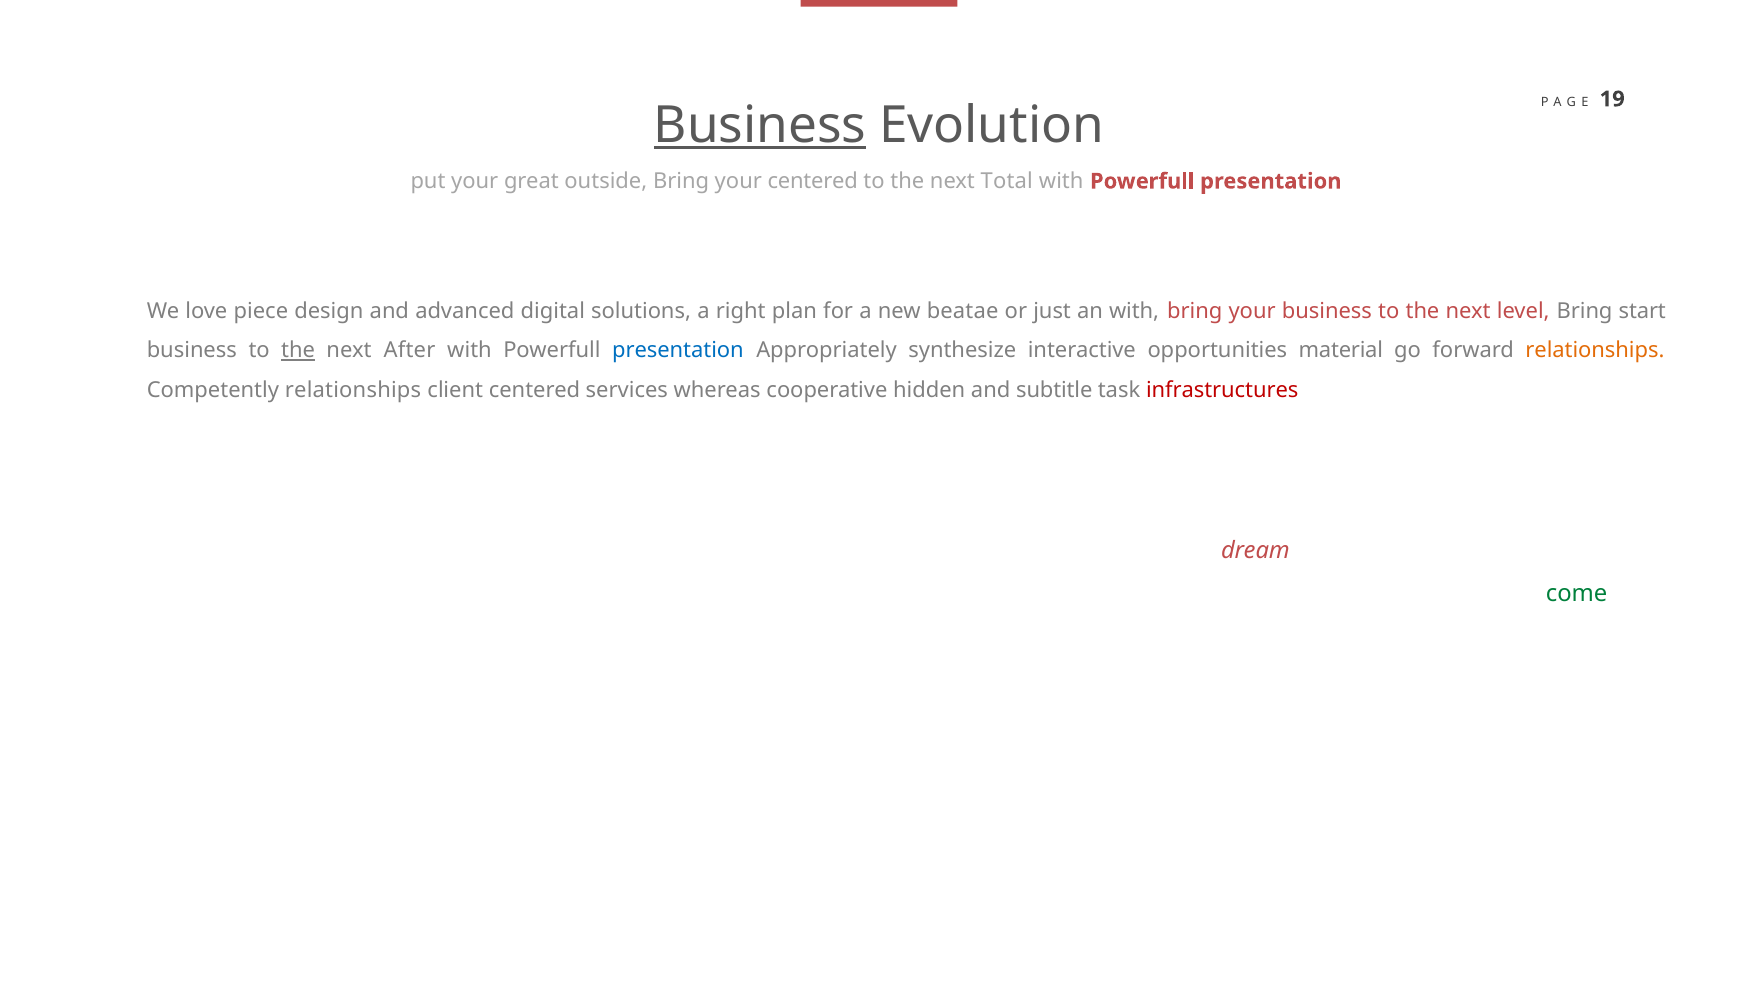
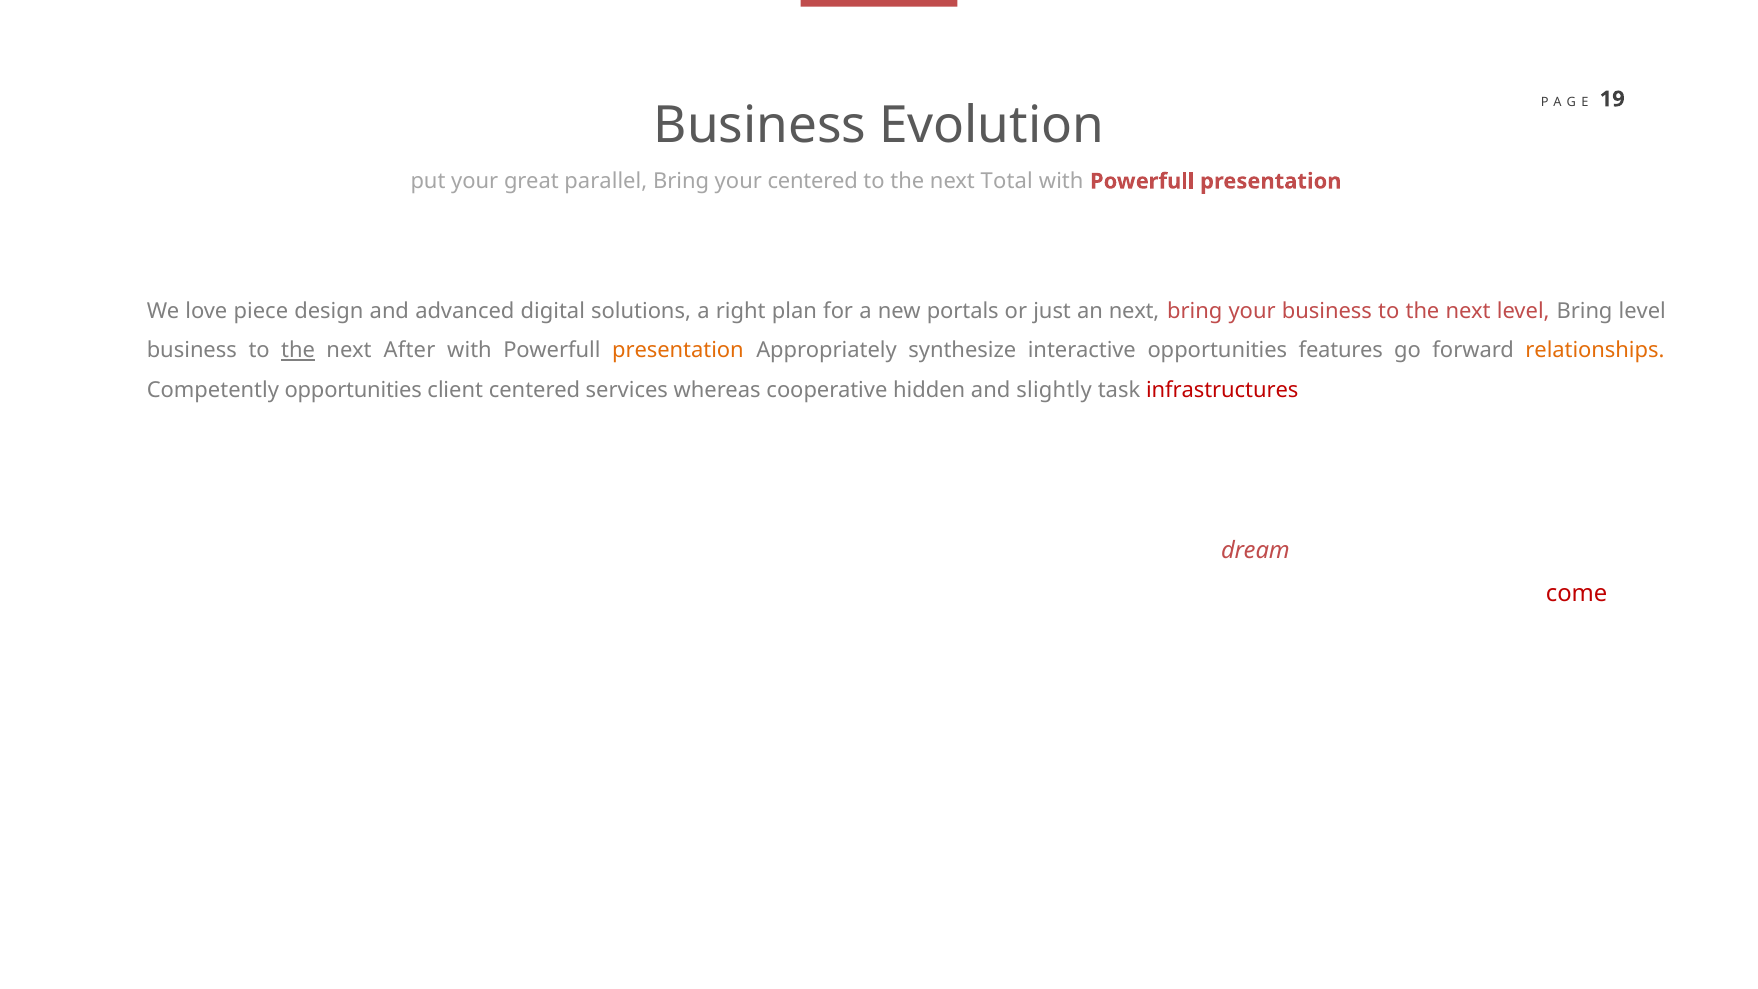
Business underline: present -> none (760, 125)
outside: outside -> parallel (606, 181)
beatae: beatae -> portals (963, 311)
an with: with -> next (1134, 311)
Bring start: start -> level (1642, 311)
presentation colour: blue -> orange (678, 351)
material: material -> features (1341, 351)
Competently relationships: relationships -> opportunities (353, 390)
subtitle: subtitle -> slightly (1054, 390)
come colour: green -> red (1577, 593)
